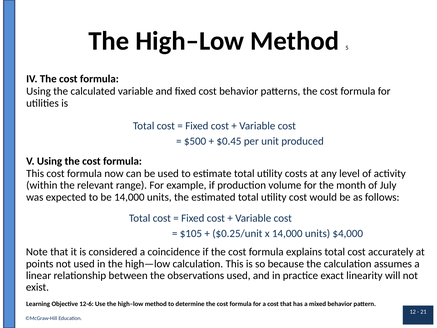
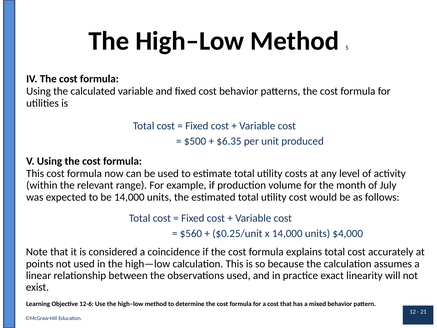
$0.45: $0.45 -> $6.35 (229, 141)
$105: $105 -> $560 (191, 233)
